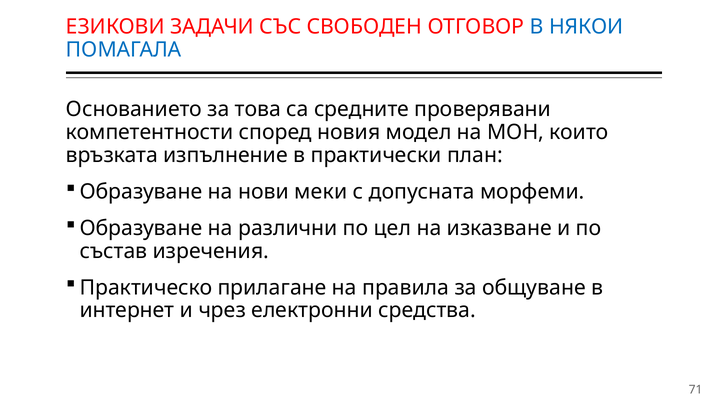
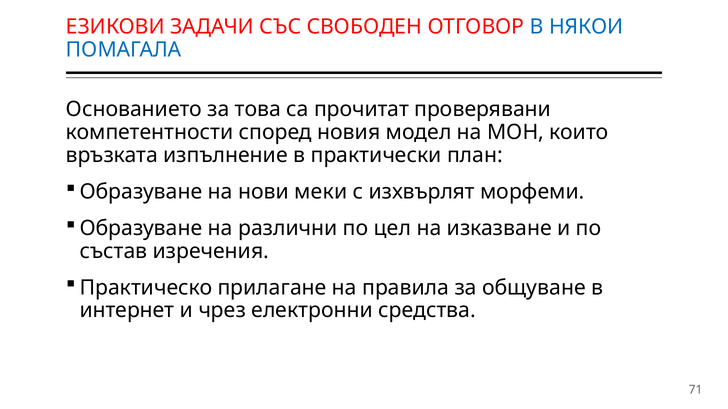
средните: средните -> прочитат (362, 110)
допусната: допусната -> изхвърлят (422, 192)
